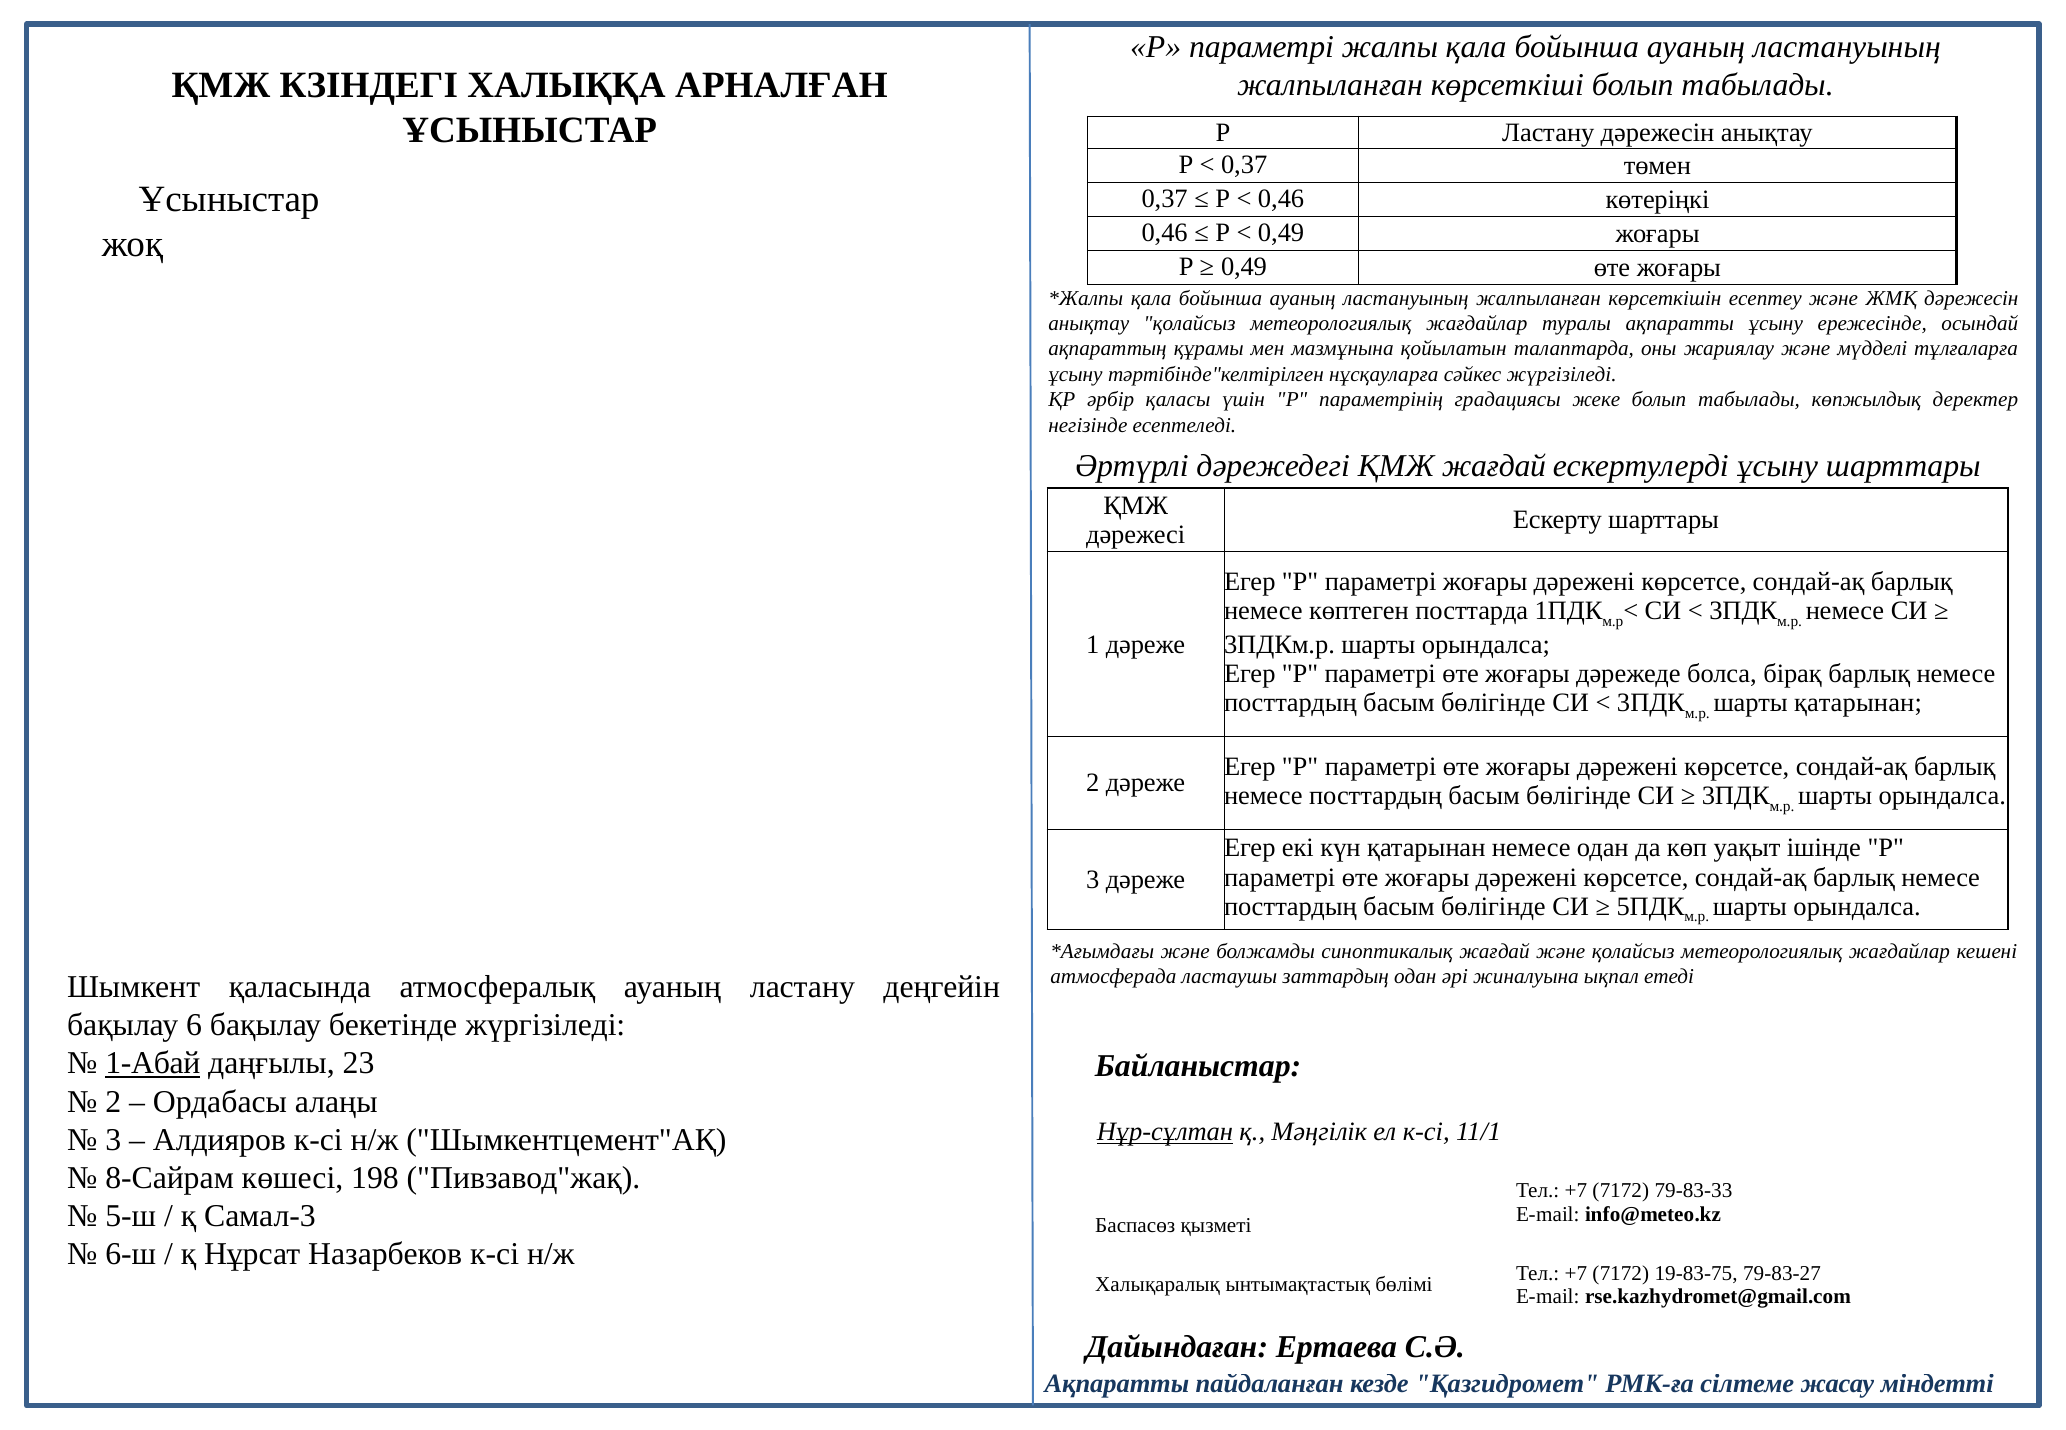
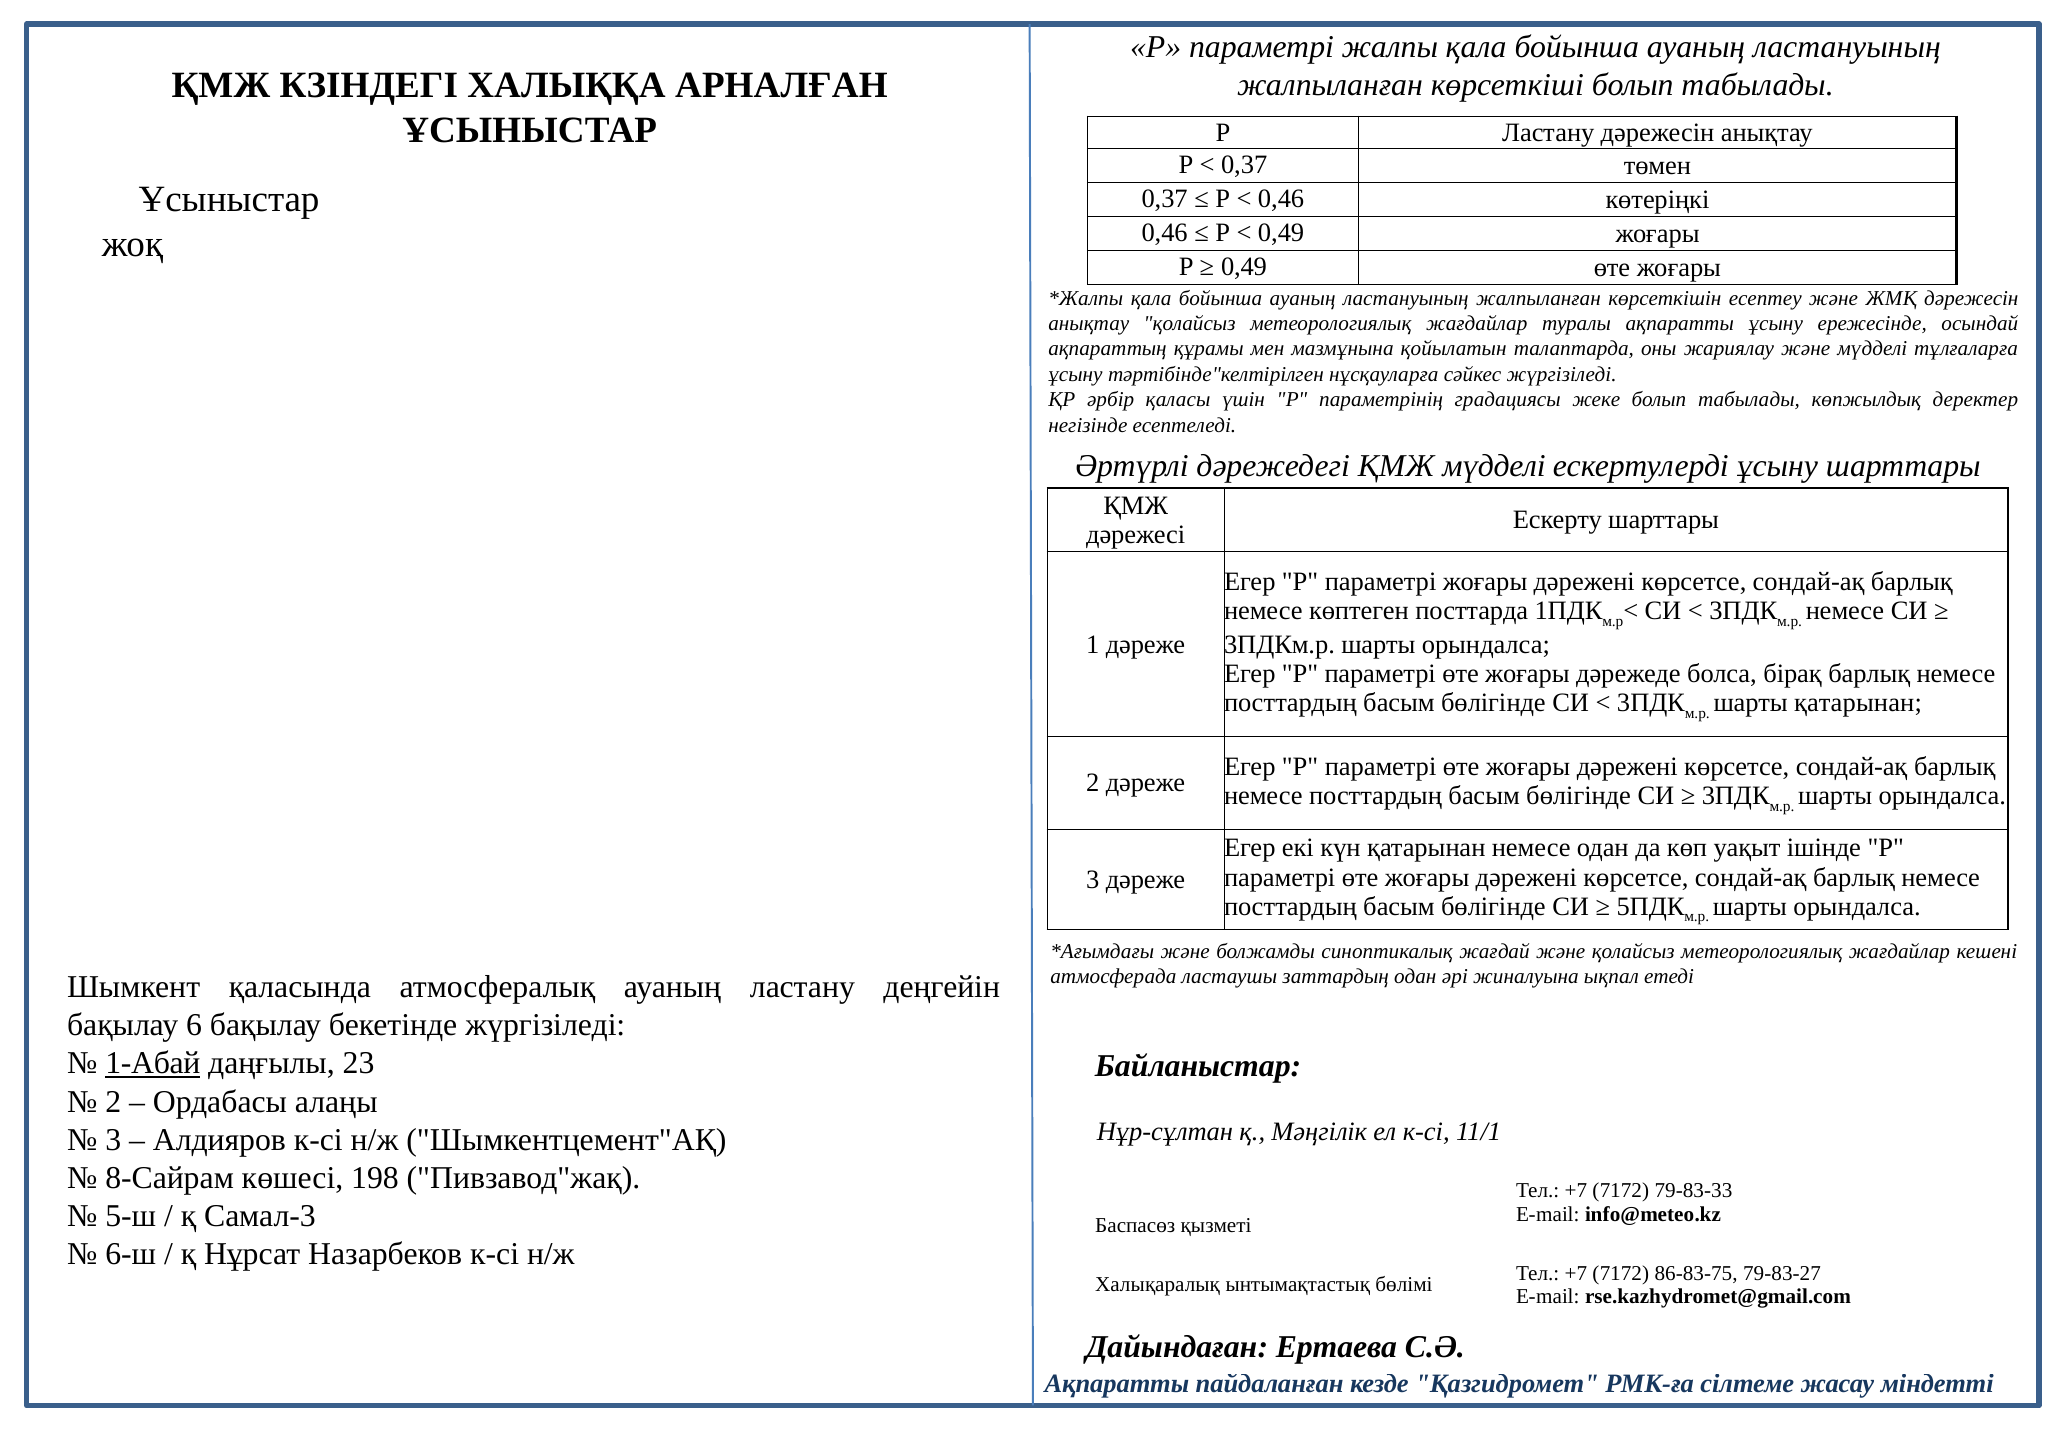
ҚМЖ жағдай: жағдай -> мүдделі (1494, 466)
Нұр-сұлтан underline: present -> none (1165, 1132)
19-83-75: 19-83-75 -> 86-83-75 (1696, 1273)
